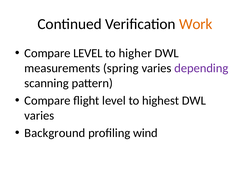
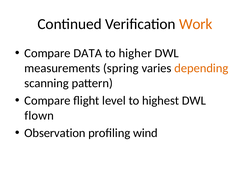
Compare LEVEL: LEVEL -> DATA (88, 53)
depending colour: purple -> orange (201, 68)
varies: varies -> flown (39, 116)
Background: Background -> Observation (55, 133)
